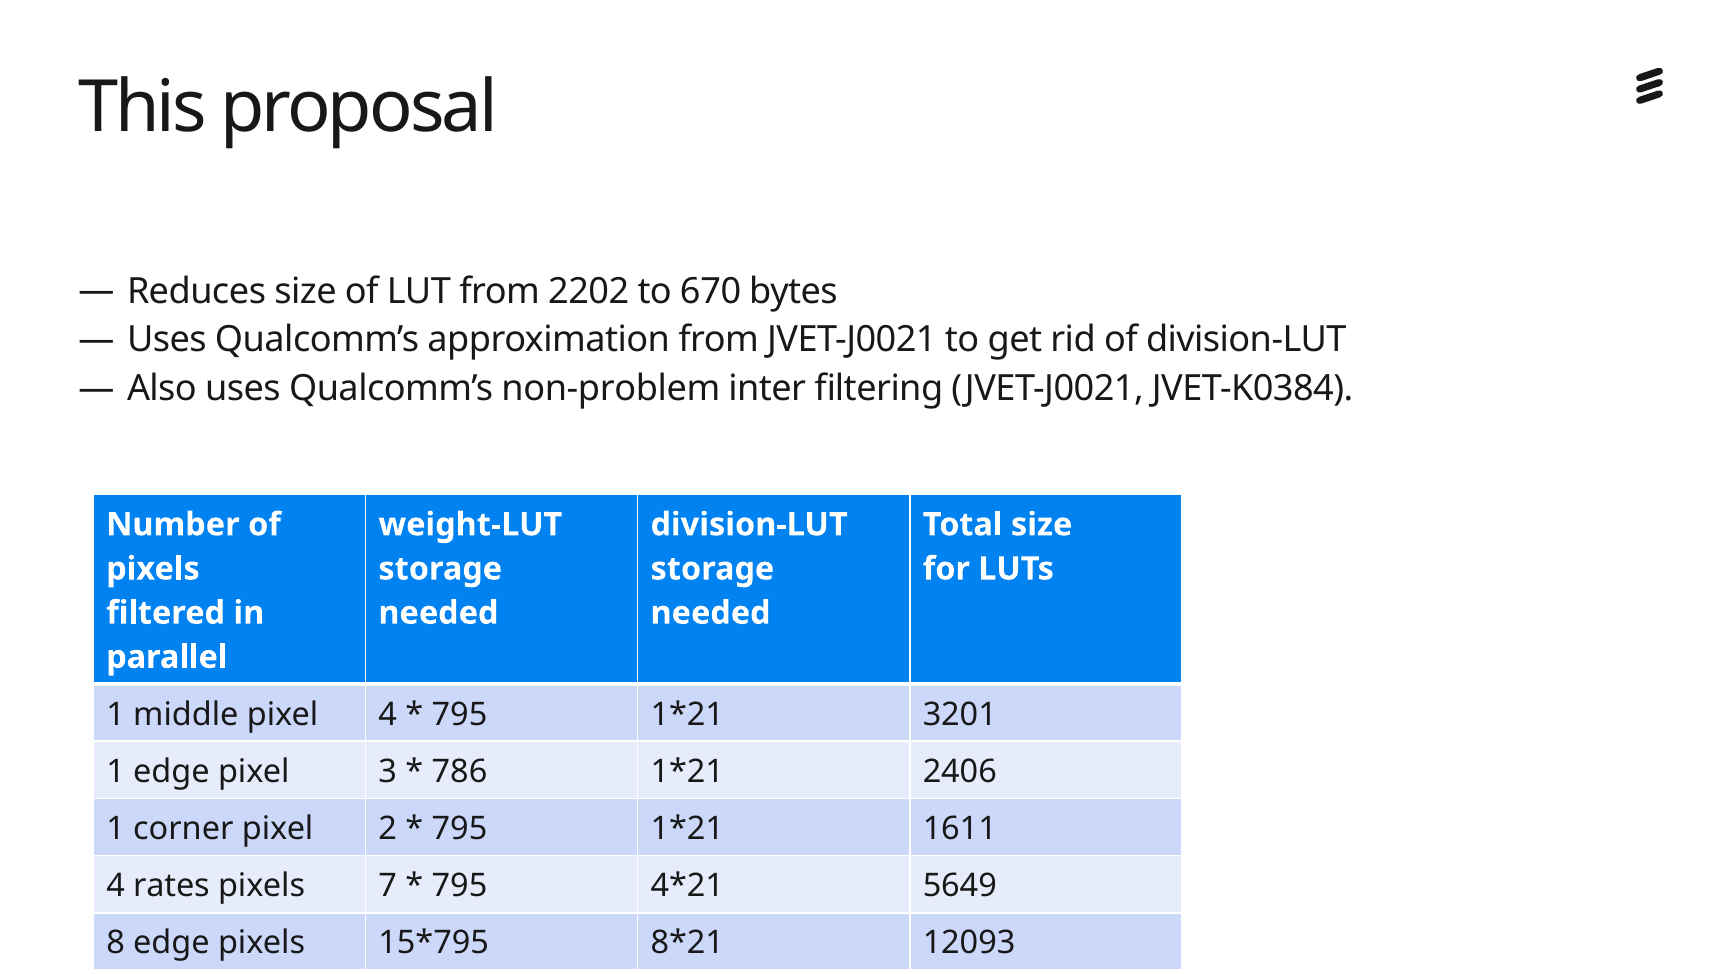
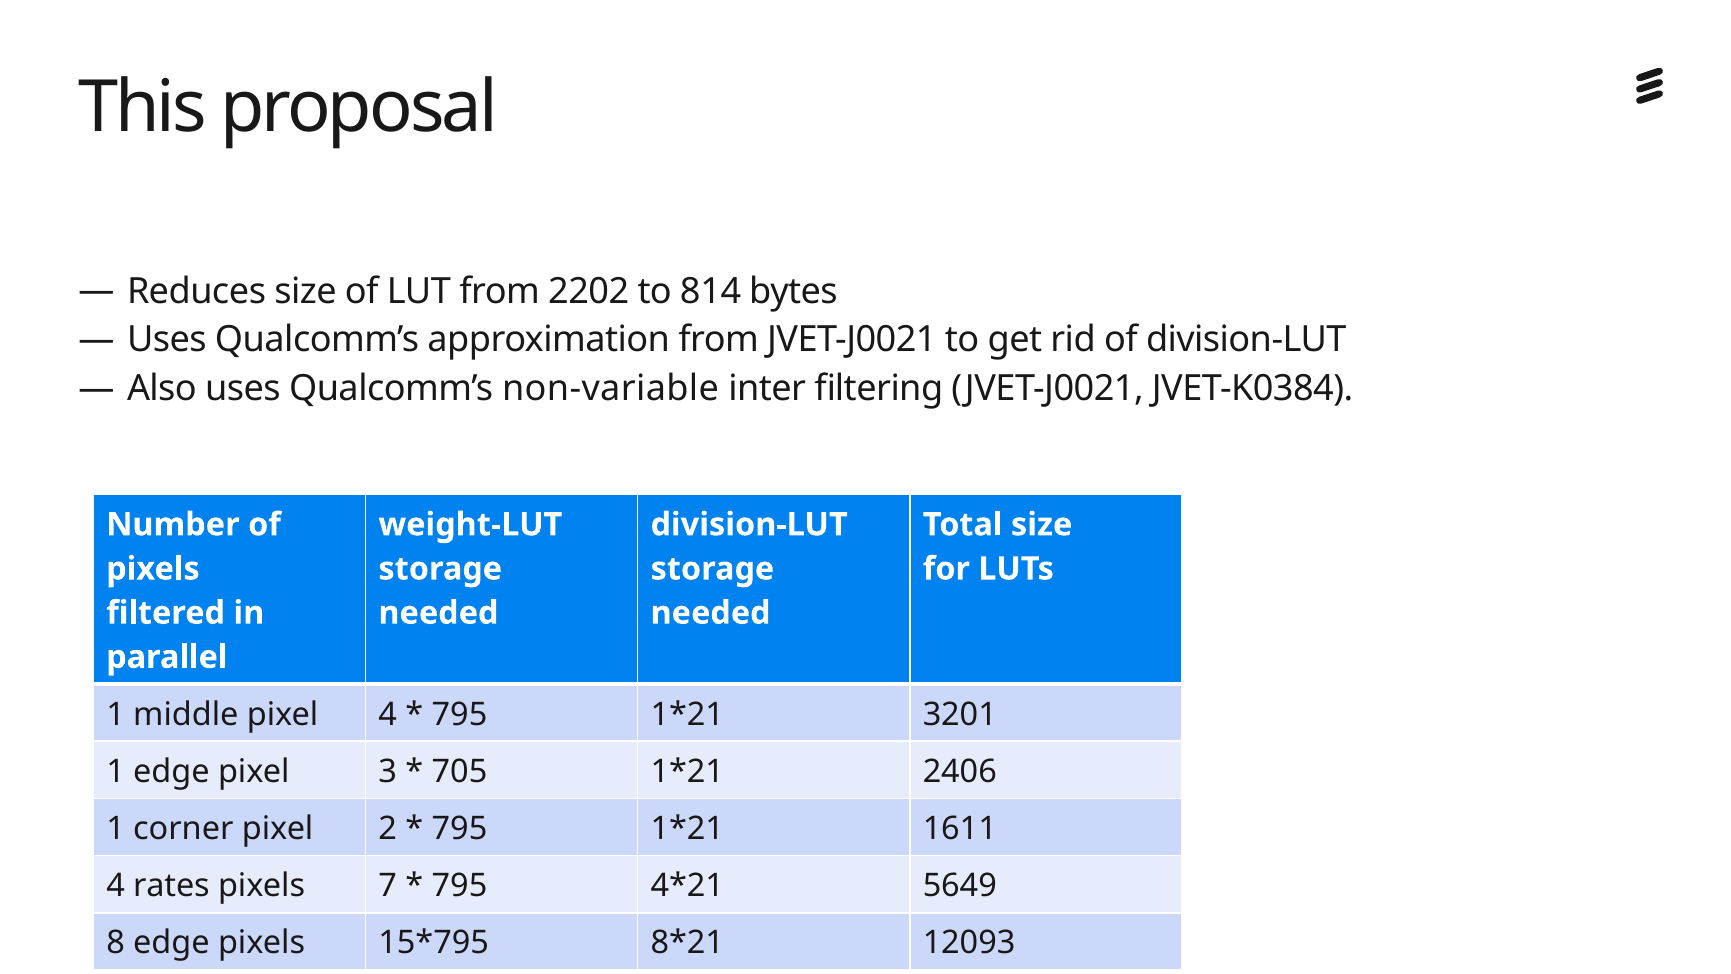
670: 670 -> 814 (711, 291)
non-problem: non-problem -> non-variable (610, 389)
786: 786 -> 705 (459, 771)
